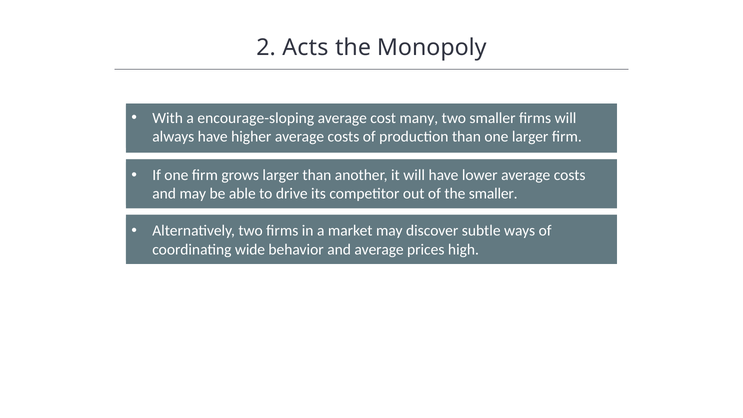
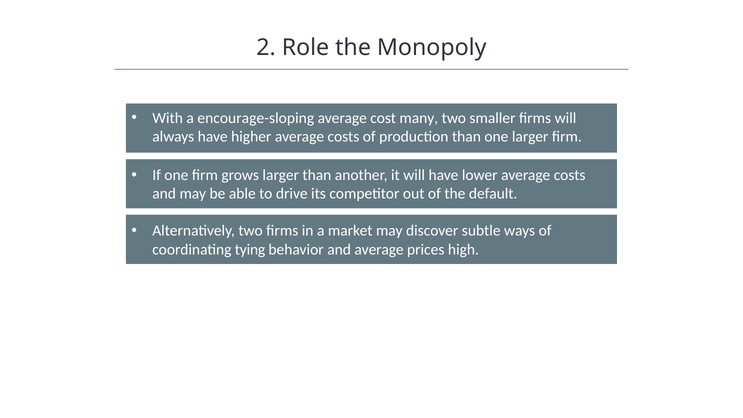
Acts: Acts -> Role (305, 47)
the smaller: smaller -> default (493, 194)
wide: wide -> tying (250, 249)
